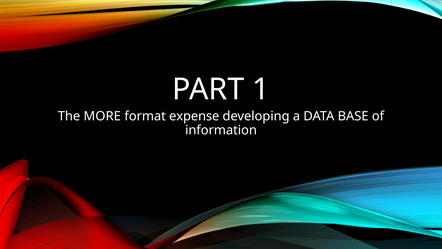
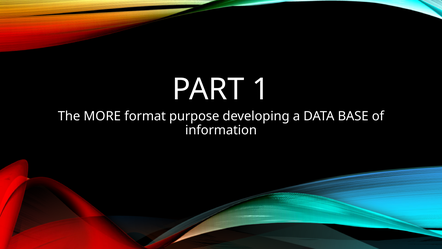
expense: expense -> purpose (194, 116)
